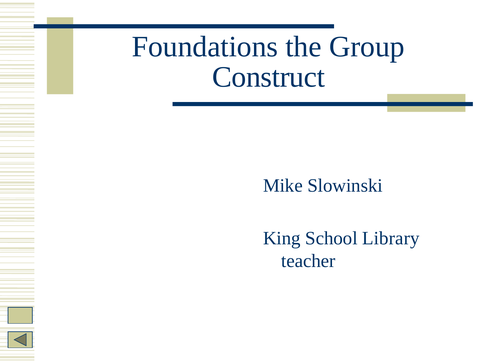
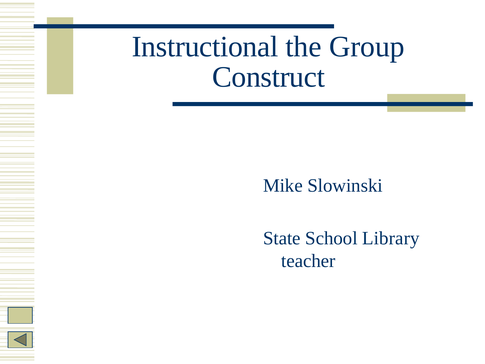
Foundations: Foundations -> Instructional (205, 47)
King: King -> State (282, 238)
